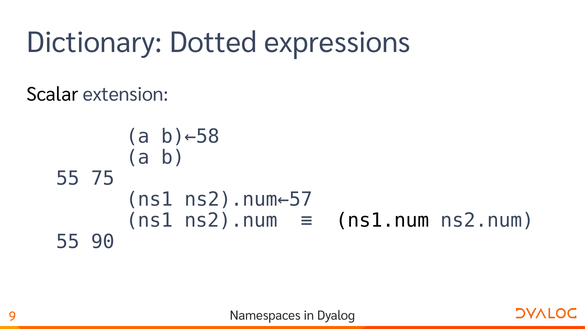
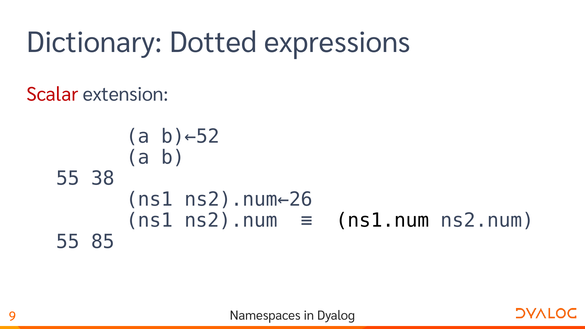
Scalar colour: black -> red (52, 94)
b)←58: b)←58 -> b)←52 (190, 136)
75: 75 -> 38 (103, 178)
ns2).num←57: ns2).num←57 -> ns2).num←26 (249, 200)
90: 90 -> 85 (103, 242)
